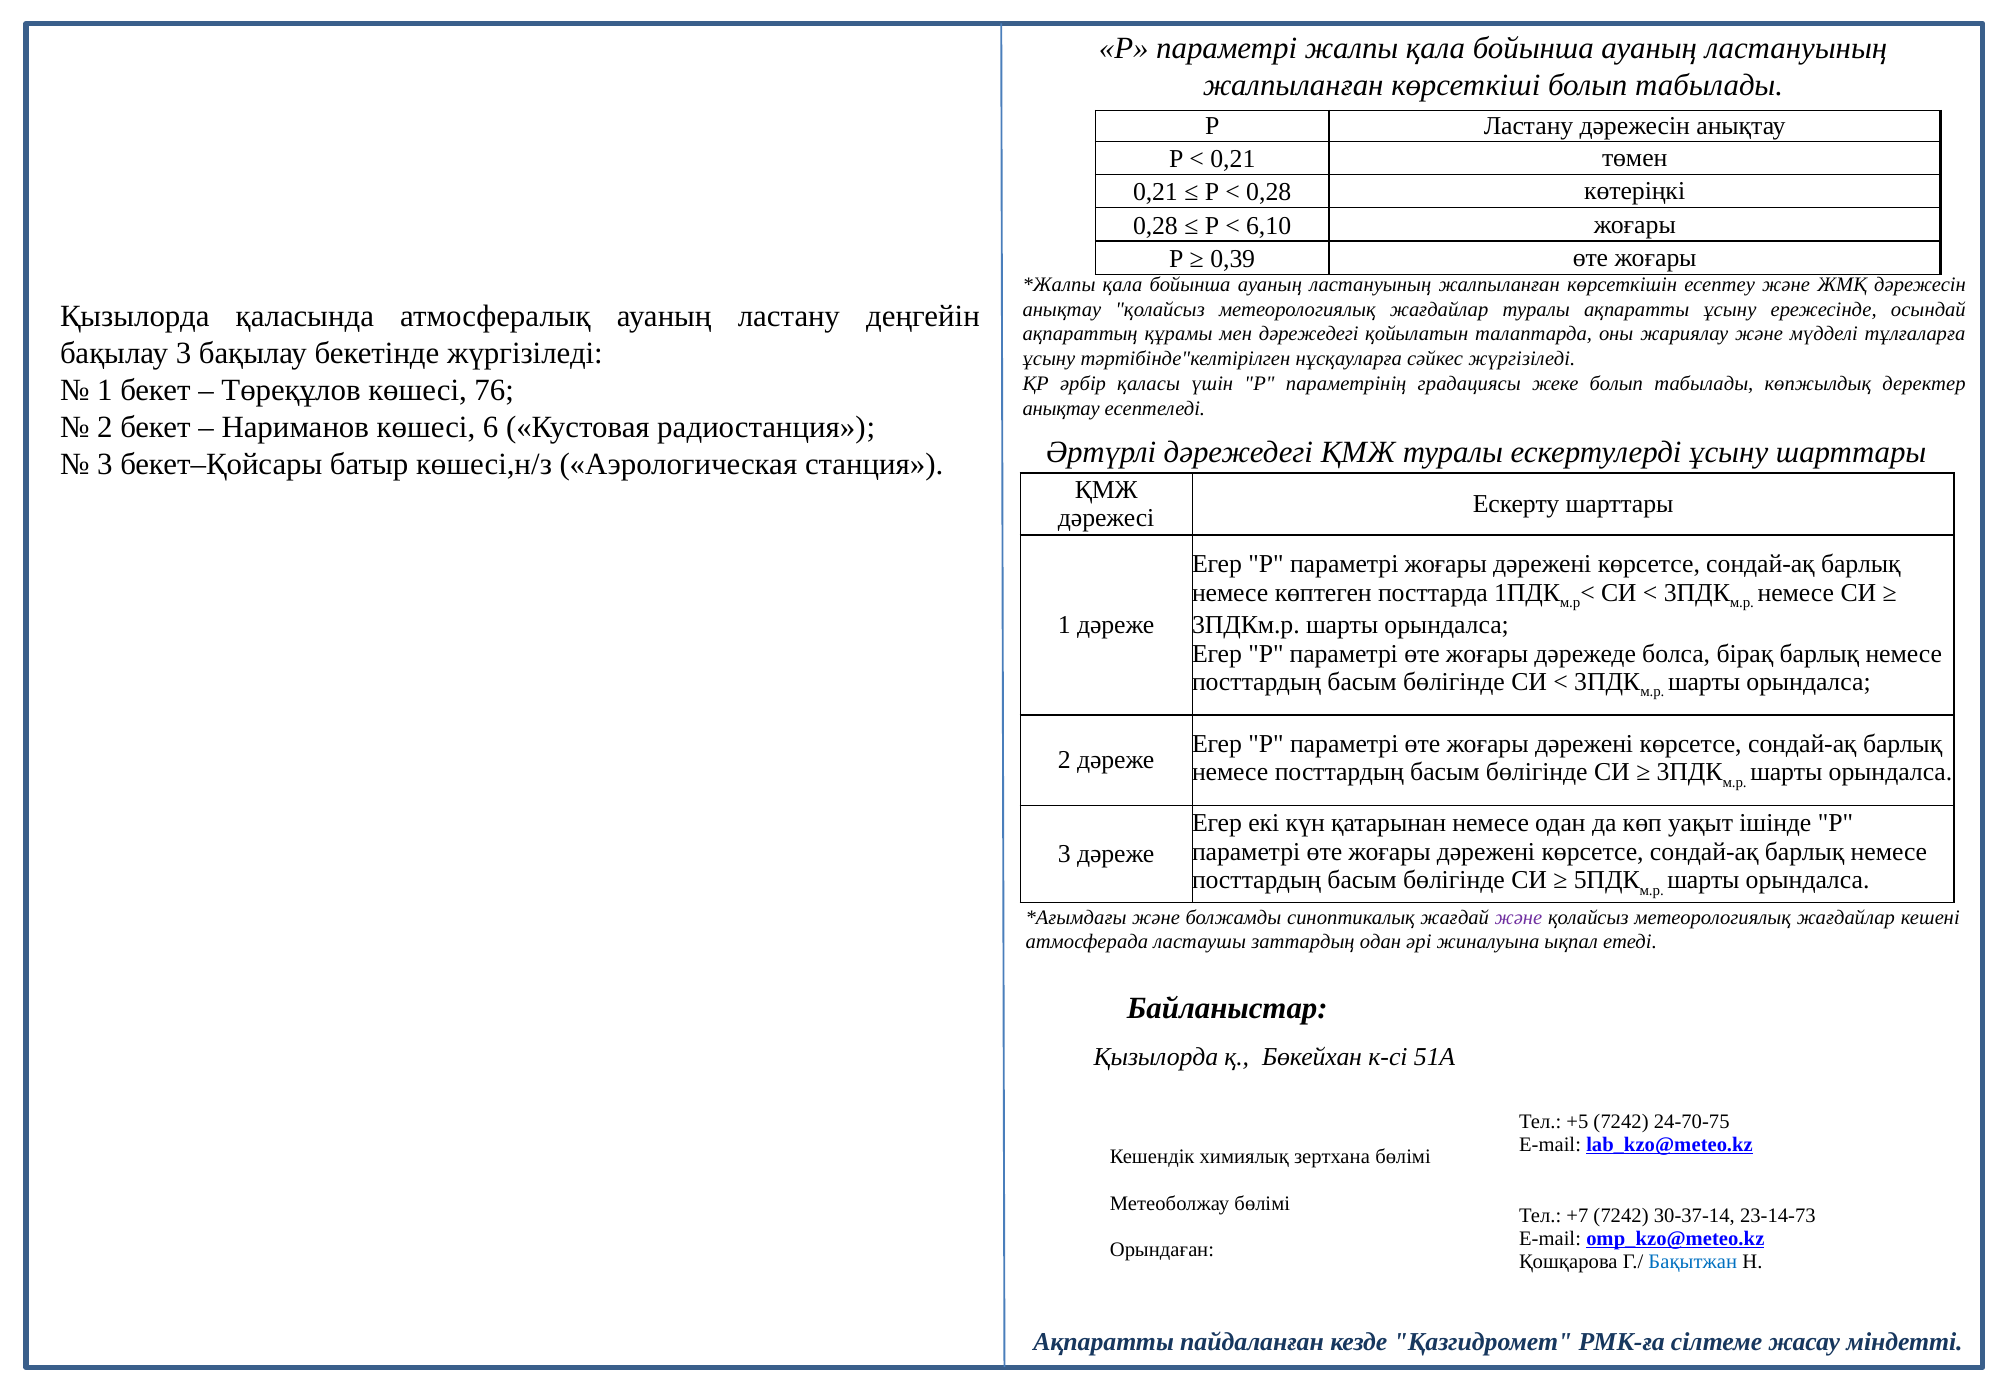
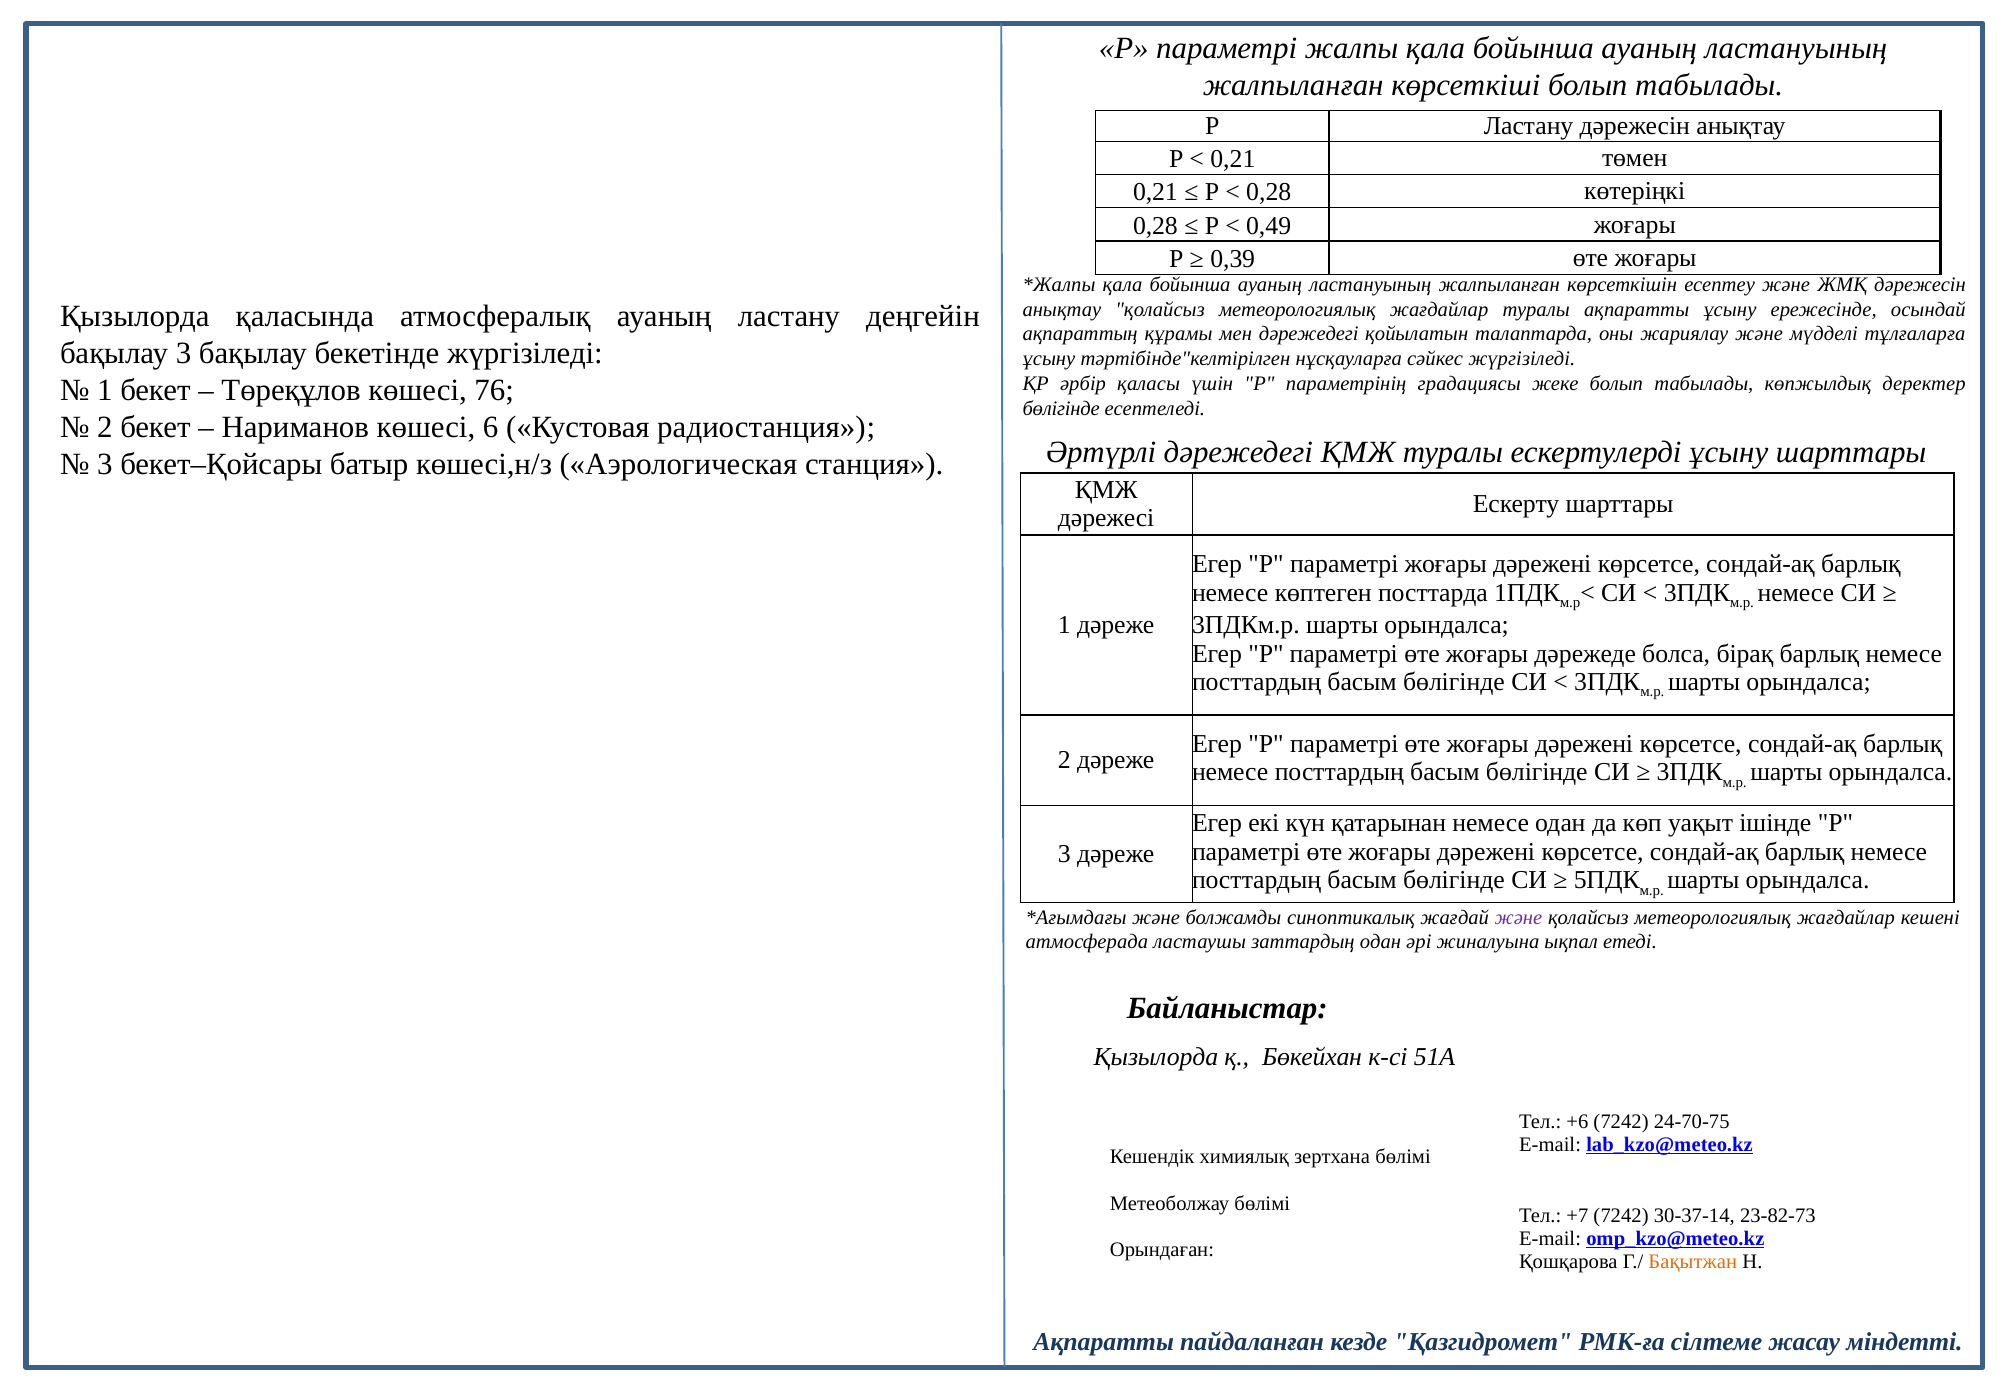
6,10: 6,10 -> 0,49 (1269, 226)
анықтау: анықтау -> бөлігінде (1061, 408)
+5: +5 -> +6 (1577, 1122)
23-14-73: 23-14-73 -> 23-82-73 (1778, 1215)
Бақытжан colour: blue -> orange (1693, 1261)
